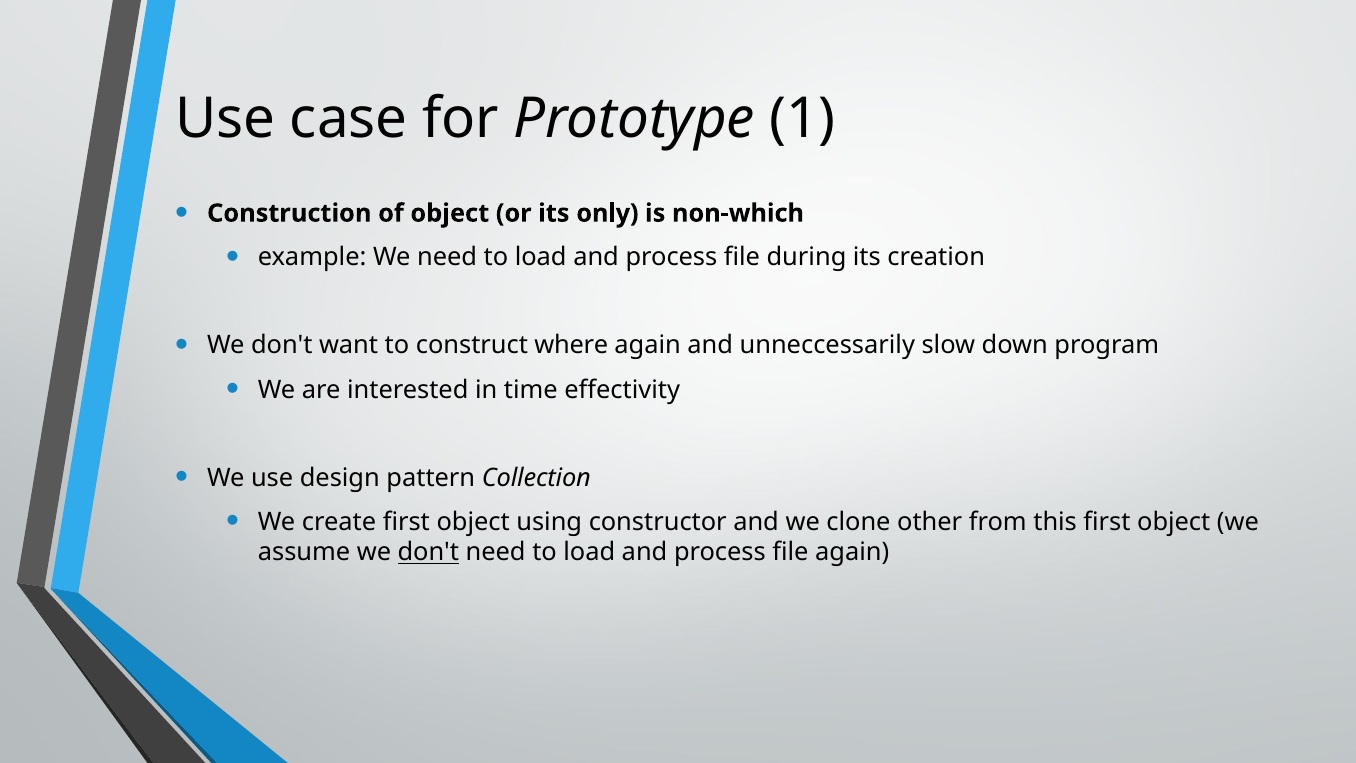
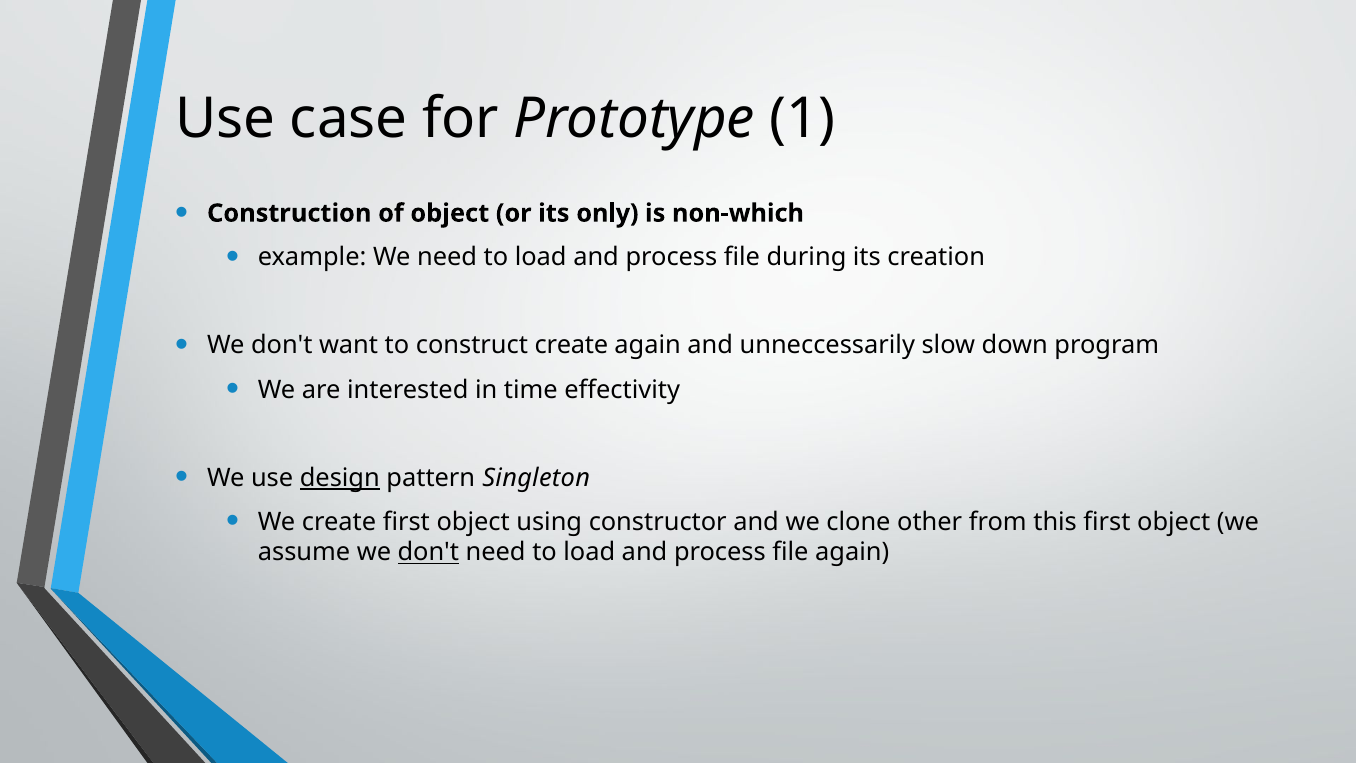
construct where: where -> create (571, 345)
design underline: none -> present (340, 478)
Collection: Collection -> Singleton (536, 478)
